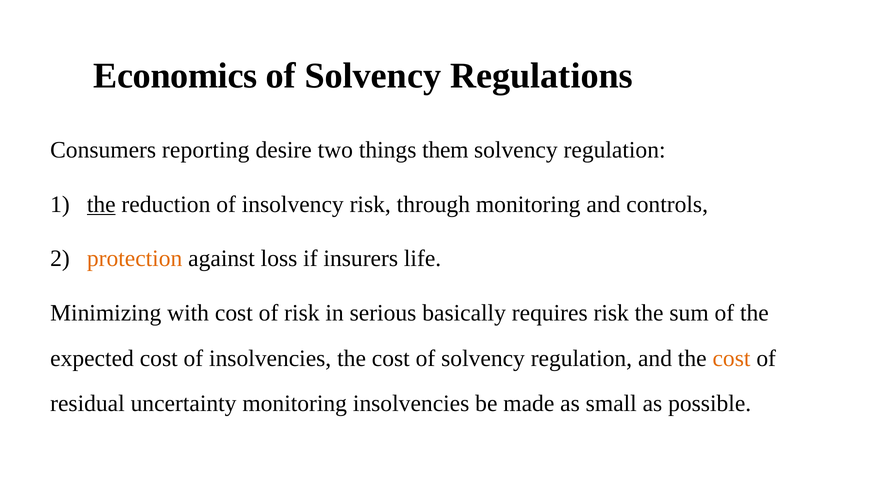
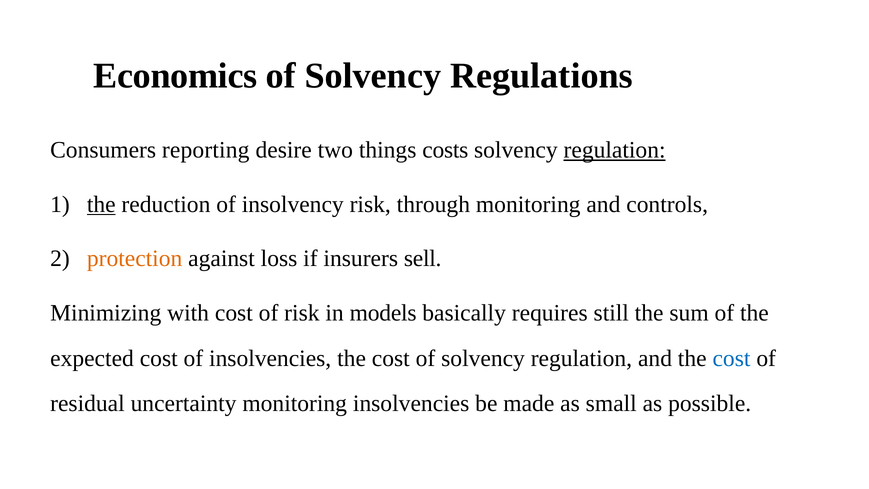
them: them -> costs (445, 150)
regulation underline: none -> present (615, 150)
life: life -> sell (423, 259)
serious: serious -> models (383, 313)
requires risk: risk -> still (611, 313)
cost colour: orange -> blue (731, 358)
